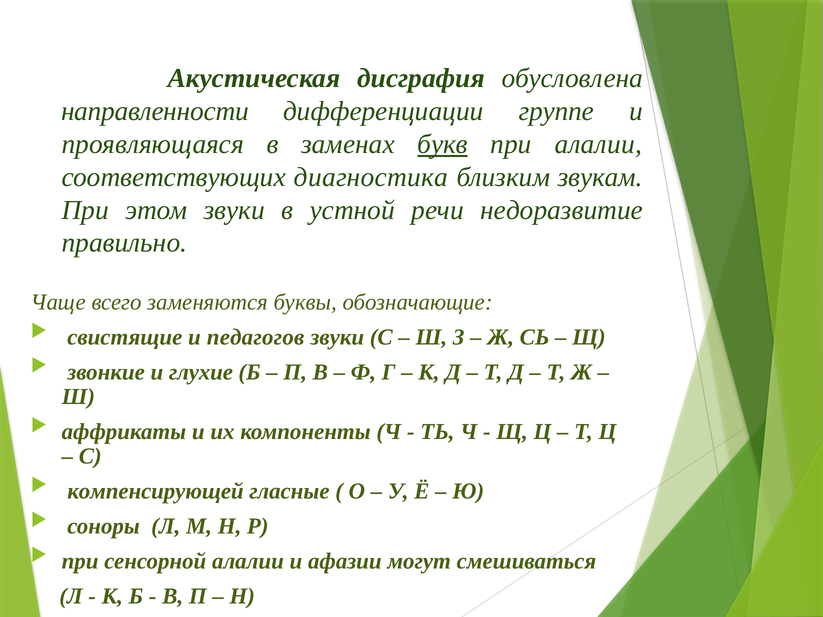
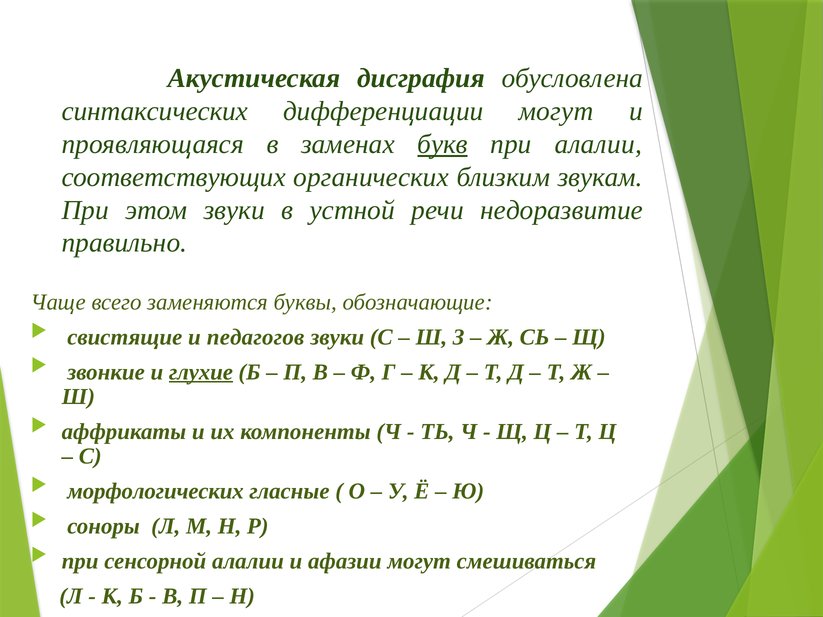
направленности: направленности -> синтаксических (155, 111)
дифференциации группе: группе -> могут (556, 111)
диагностика: диагностика -> органических (371, 177)
глухие underline: none -> present (201, 372)
компенсирующей: компенсирующей -> морфологических (156, 491)
